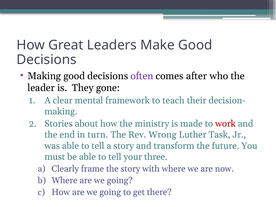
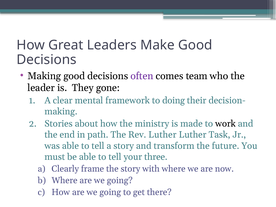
after: after -> team (197, 76)
teach: teach -> doing (174, 100)
work colour: red -> black (225, 124)
turn: turn -> path (98, 135)
Rev Wrong: Wrong -> Luther (162, 135)
